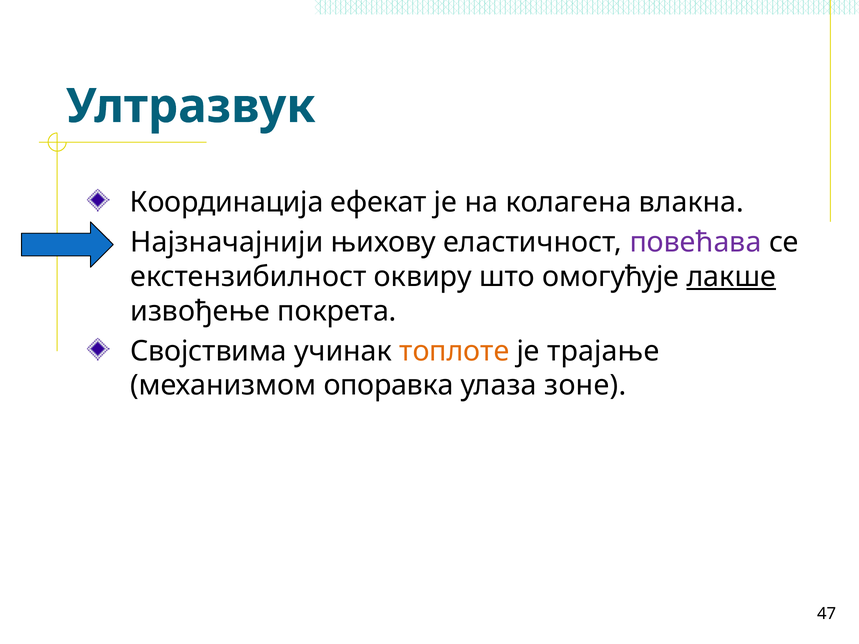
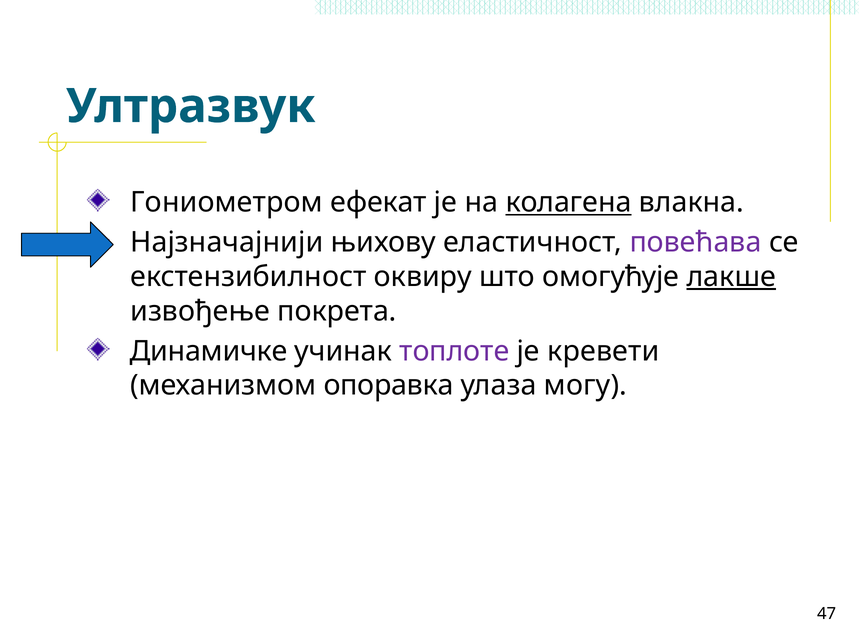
Координација: Координација -> Гониометром (227, 202)
колагена underline: none -> present (568, 202)
Својствима: Својствима -> Динамичке (209, 351)
топлоте colour: orange -> purple (454, 351)
трајање: трајање -> кревети (603, 351)
зоне: зоне -> могу (585, 386)
